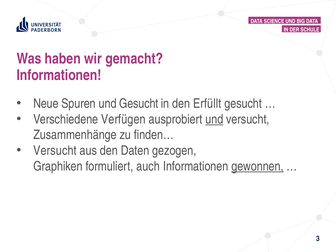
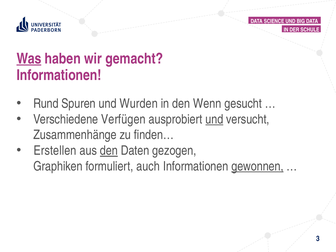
Was underline: none -> present (29, 59)
Neue: Neue -> Rund (46, 104)
und Gesucht: Gesucht -> Wurden (139, 104)
Erfüllt: Erfüllt -> Wenn (207, 104)
Versucht: Versucht -> Erstellen (55, 151)
den underline: none -> present (109, 151)
